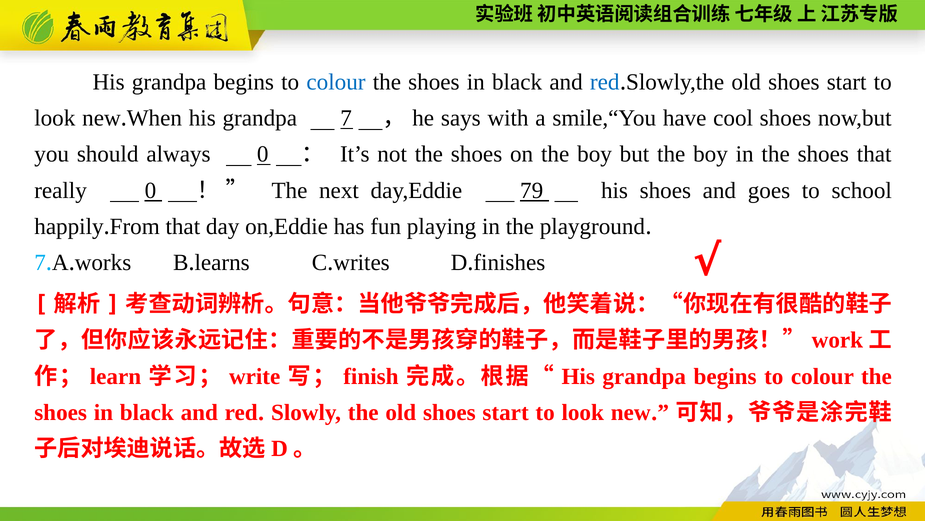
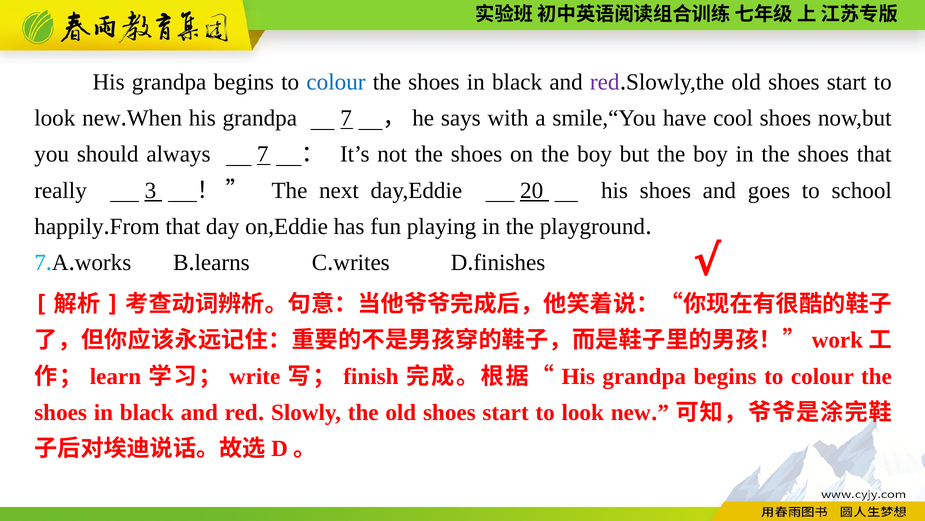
red colour: blue -> purple (605, 82)
always 0: 0 -> 7 (263, 154)
really 0: 0 -> 3 (151, 190)
79: 79 -> 20 (532, 190)
